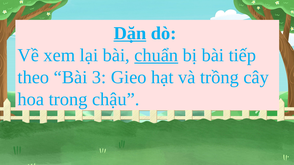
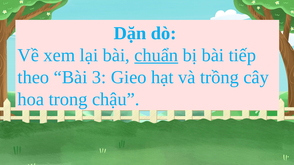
Dặn underline: present -> none (130, 33)
